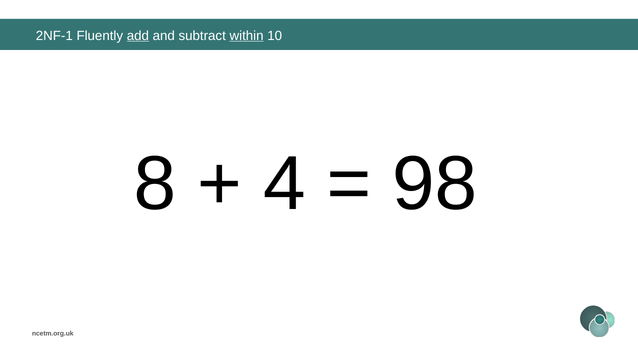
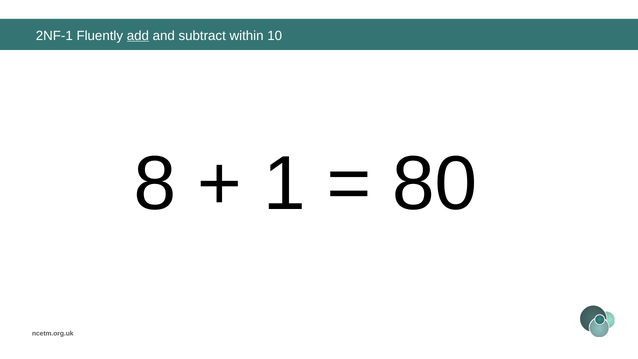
within underline: present -> none (247, 36)
4: 4 -> 1 (284, 184)
98: 98 -> 80 (435, 184)
